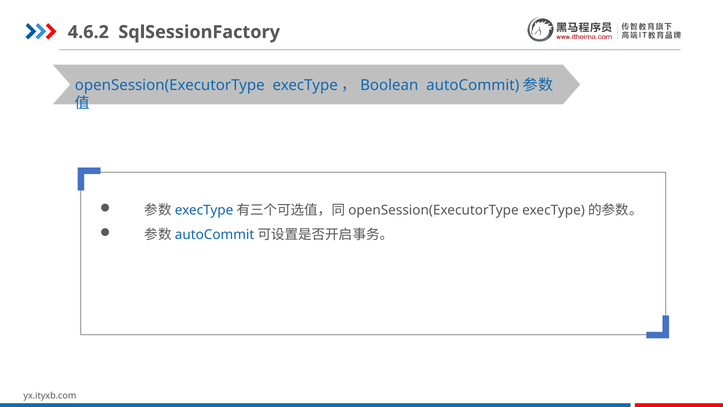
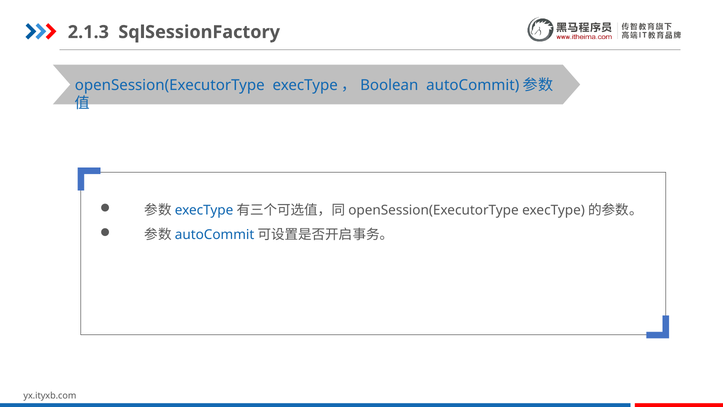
4.6.2: 4.6.2 -> 2.1.3 (88, 32)
